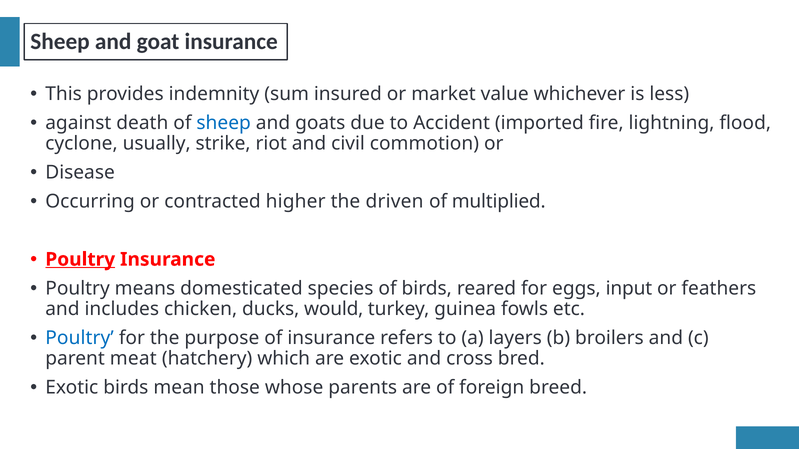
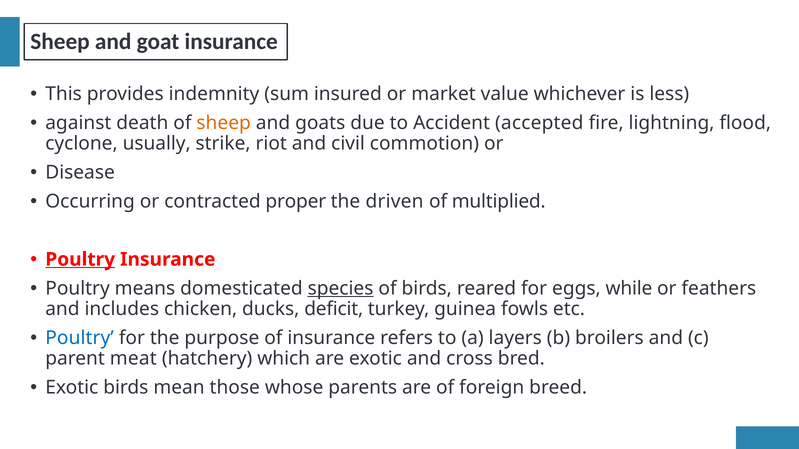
sheep colour: blue -> orange (224, 123)
imported: imported -> accepted (539, 123)
higher: higher -> proper (296, 202)
species underline: none -> present (341, 289)
input: input -> while (629, 289)
would: would -> deficit (334, 309)
